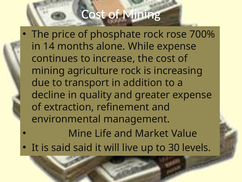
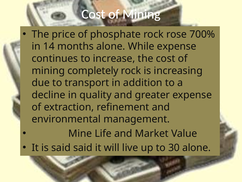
agriculture: agriculture -> completely (93, 70)
30 levels: levels -> alone (196, 147)
